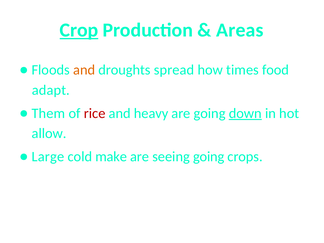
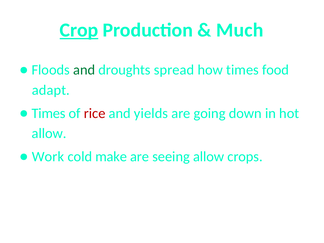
Areas: Areas -> Much (240, 30)
and colour: orange -> green (84, 70)
Them: Them -> Times (49, 113)
heavy: heavy -> yields (151, 113)
down underline: present -> none (245, 113)
Large: Large -> Work (48, 157)
seeing going: going -> allow (209, 157)
